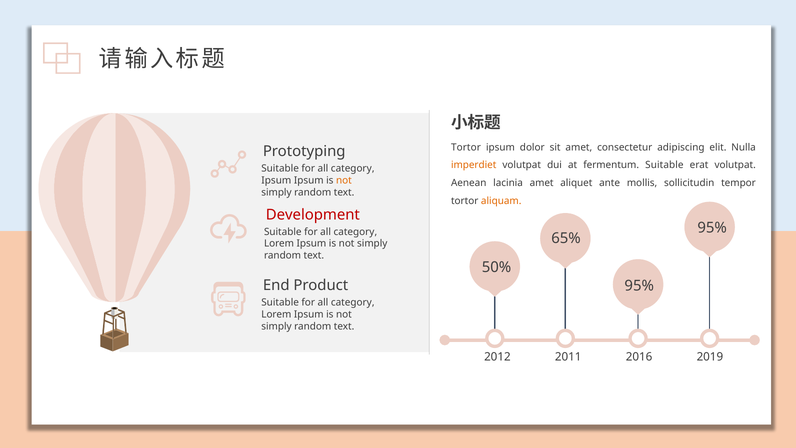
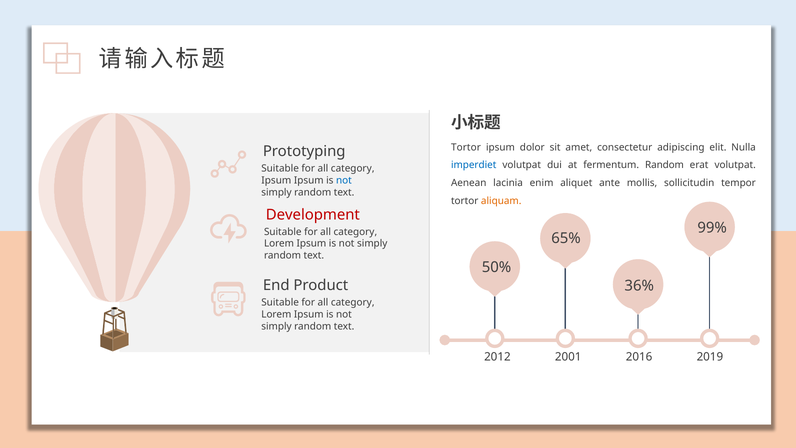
imperdiet colour: orange -> blue (474, 165)
fermentum Suitable: Suitable -> Random (664, 165)
not colour: orange -> blue (344, 180)
lacinia amet: amet -> enim (542, 183)
95%: 95% -> 99% (712, 228)
95%: 95% -> 36% (639, 286)
2011: 2011 -> 2001 (568, 357)
